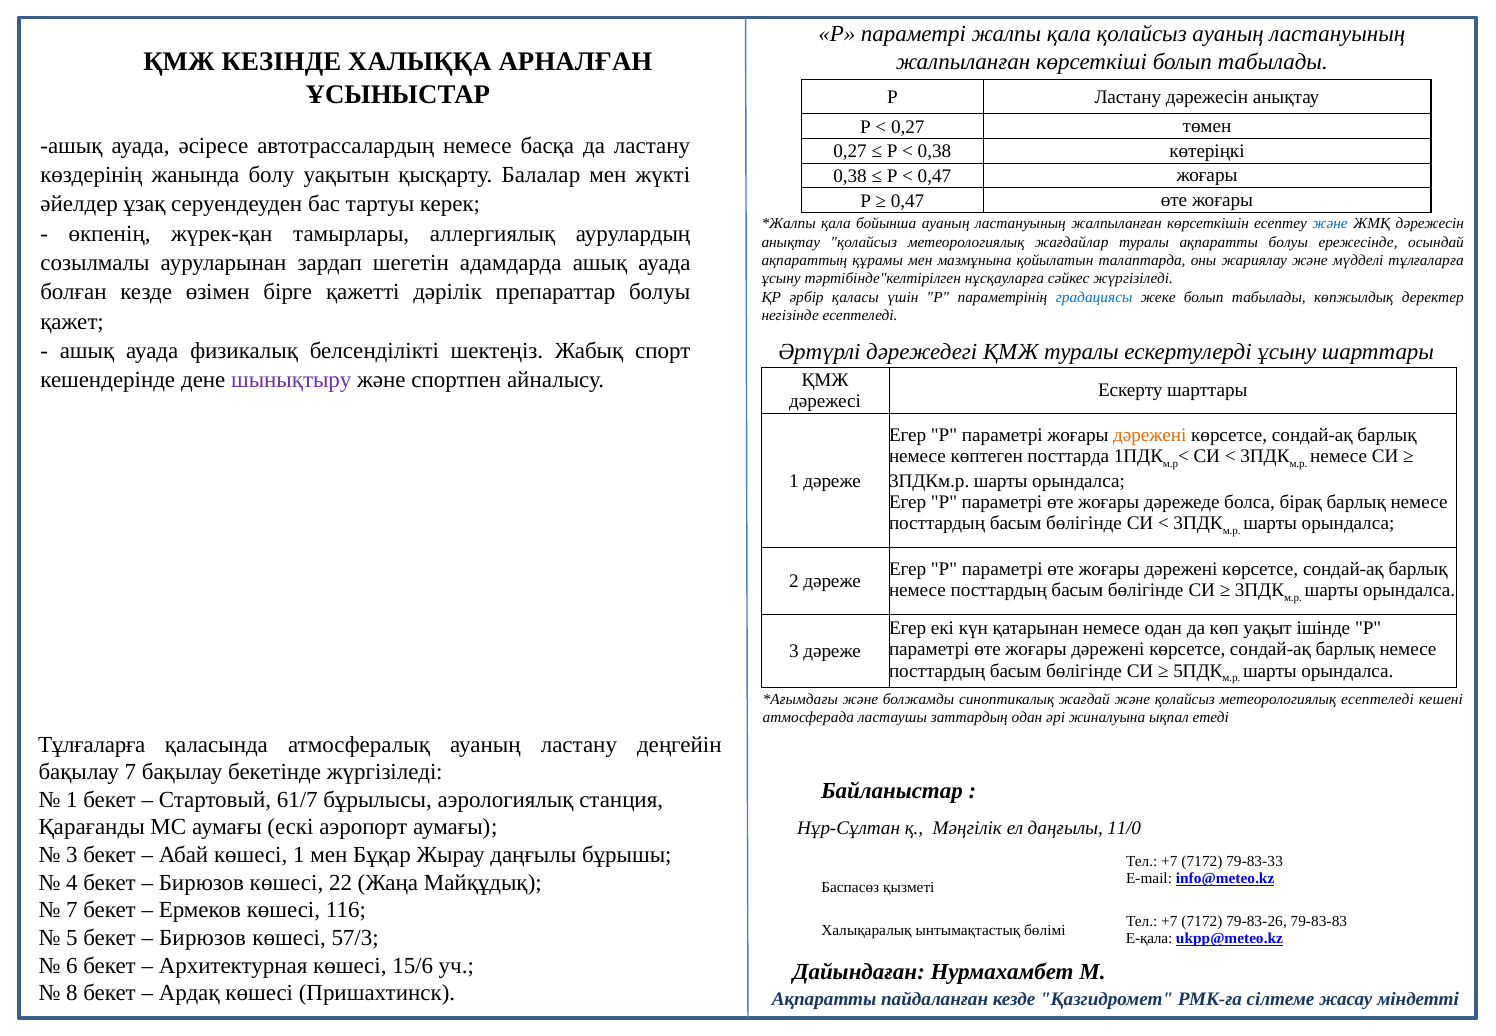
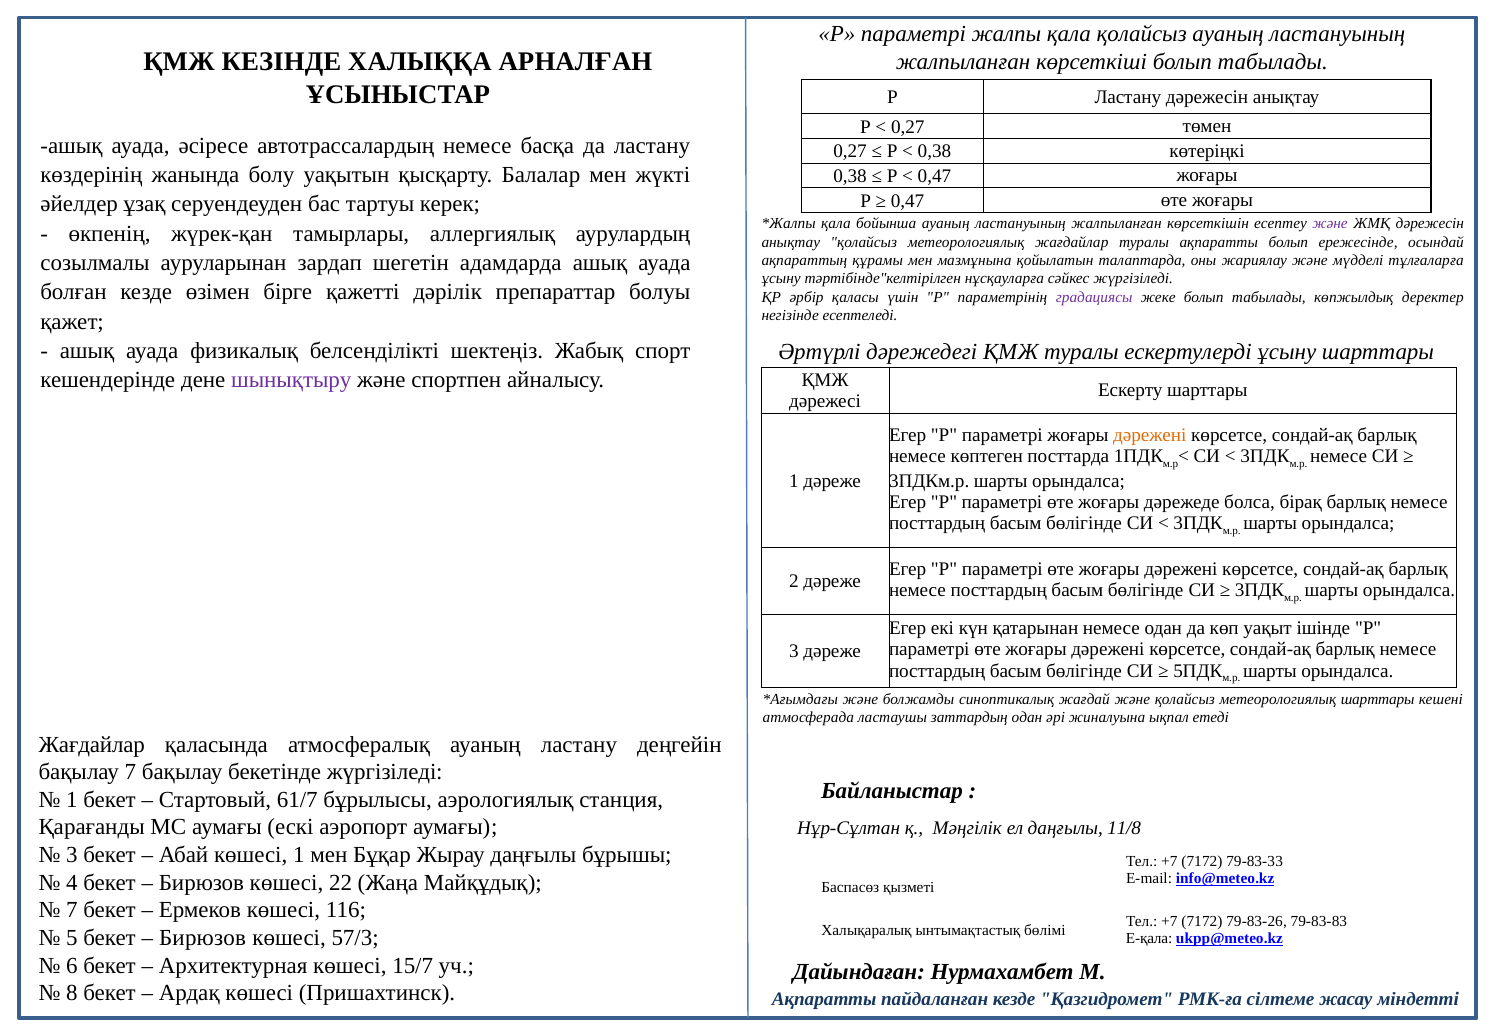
және colour: blue -> purple (1330, 224)
ақпаратты болуы: болуы -> болып (1288, 242)
градациясы colour: blue -> purple (1094, 297)
метеорологиялық есептеледі: есептеледі -> шарттары (1378, 699)
Тұлғаларға: Тұлғаларға -> Жағдайлар (92, 744)
11/0: 11/0 -> 11/8 (1124, 828)
15/6: 15/6 -> 15/7 (413, 965)
